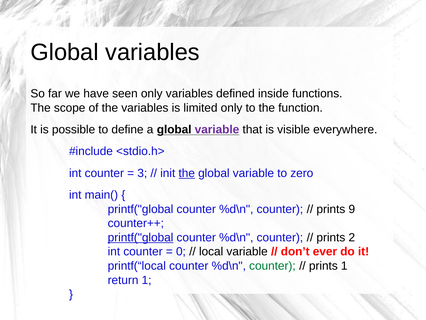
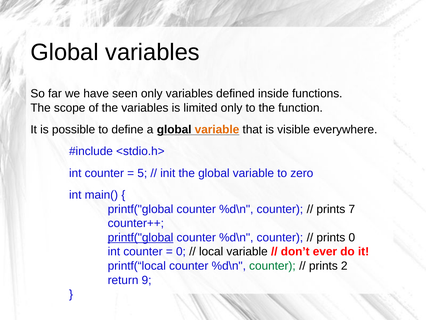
variable colour: purple -> orange (217, 129)
3: 3 -> 5 (142, 173)
the underline: present -> none (187, 173)
9: 9 -> 7 (352, 209)
prints 2: 2 -> 0 (352, 237)
prints 1: 1 -> 2 (344, 265)
return 1: 1 -> 9 (147, 280)
